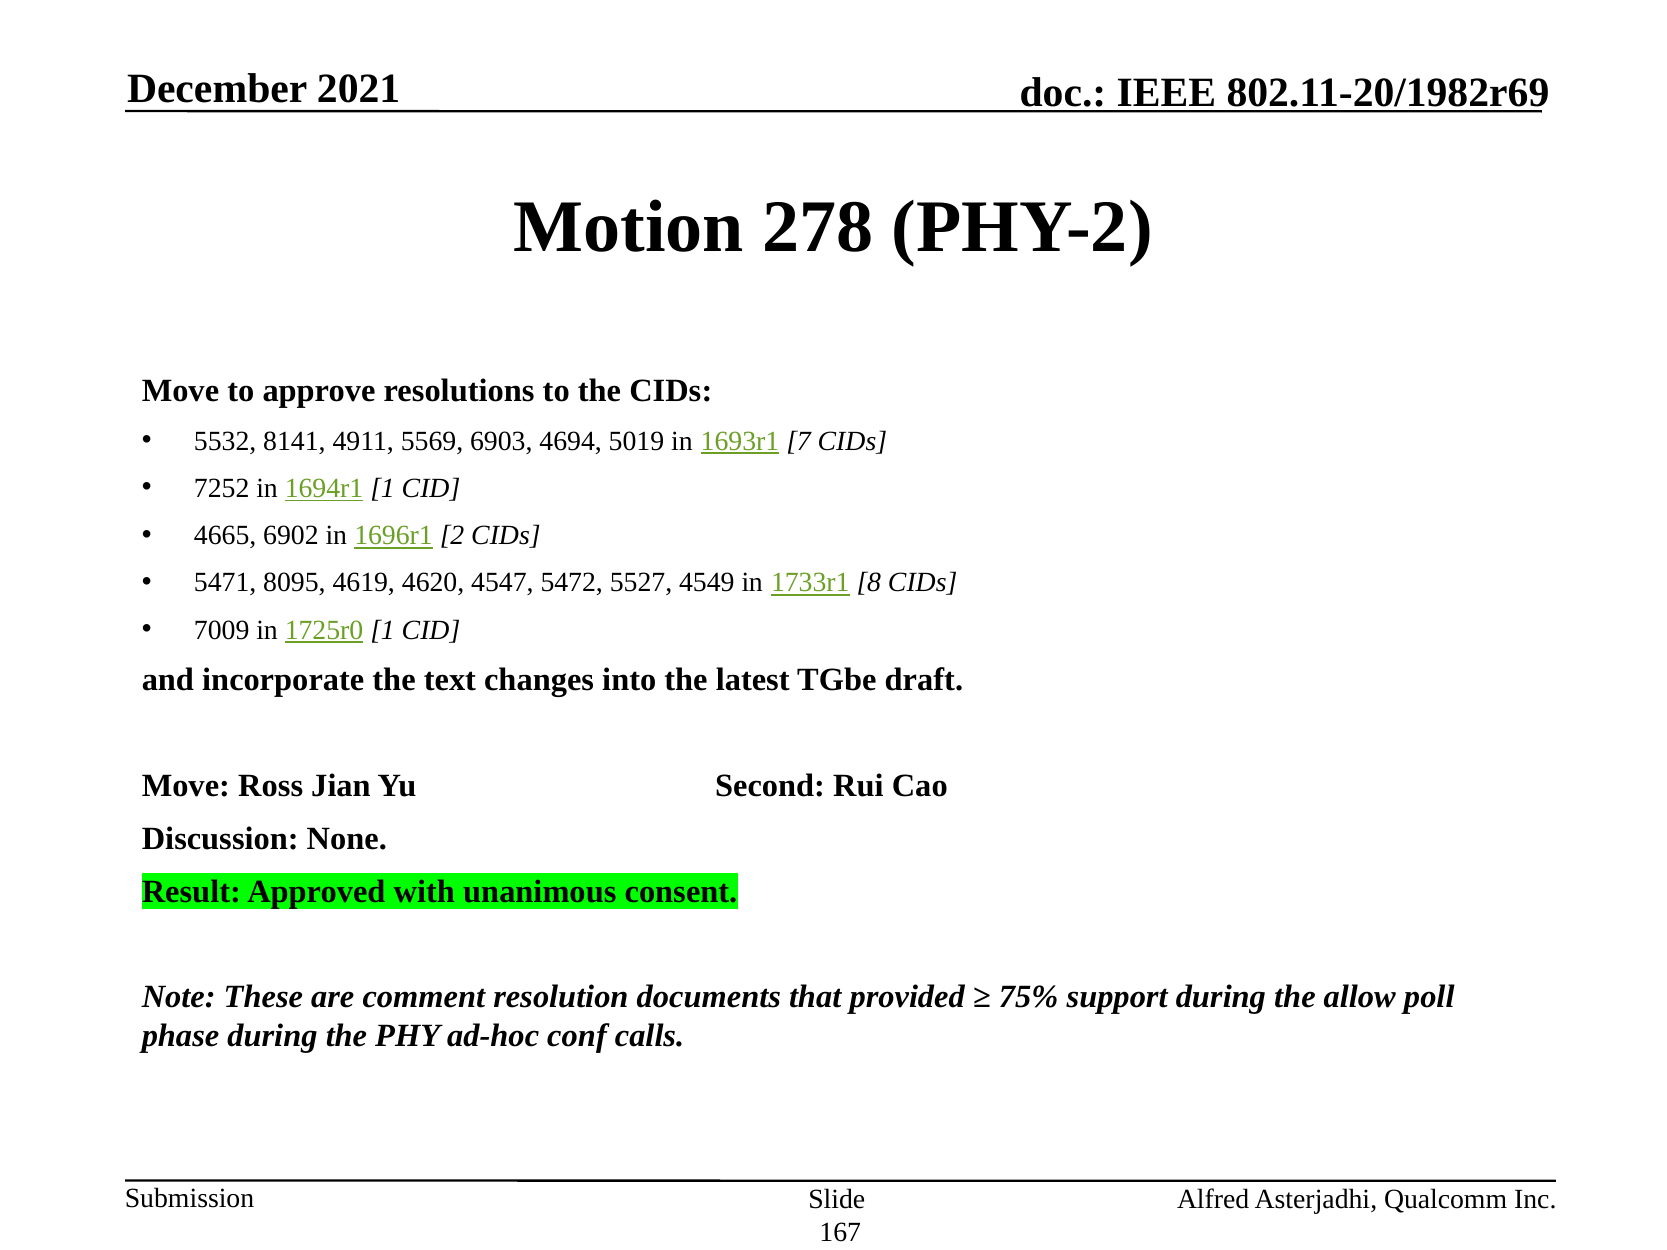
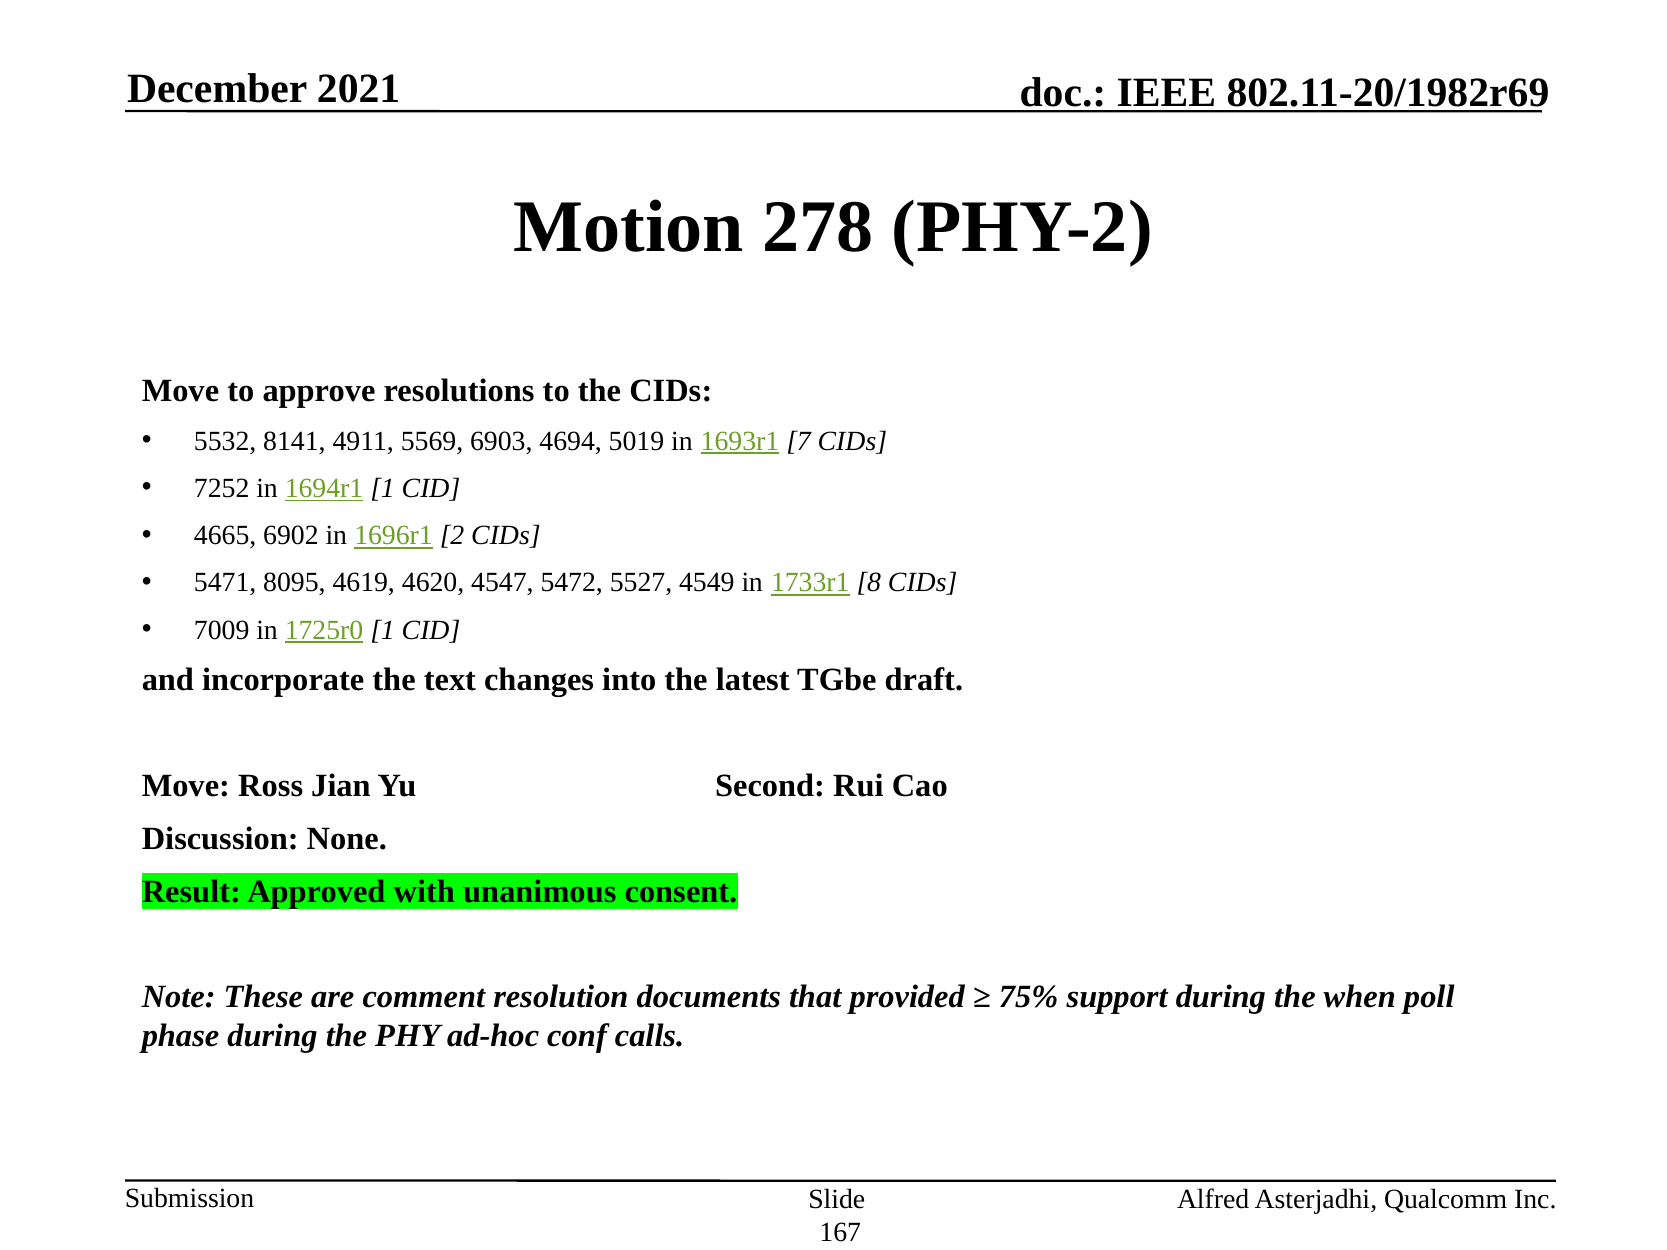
allow: allow -> when (1360, 997)
